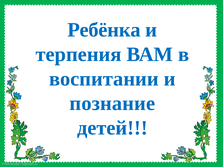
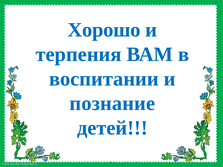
Ребёнка: Ребёнка -> Хорошо (104, 30)
